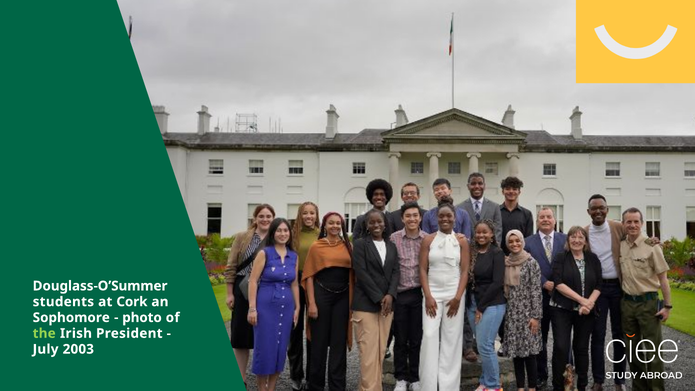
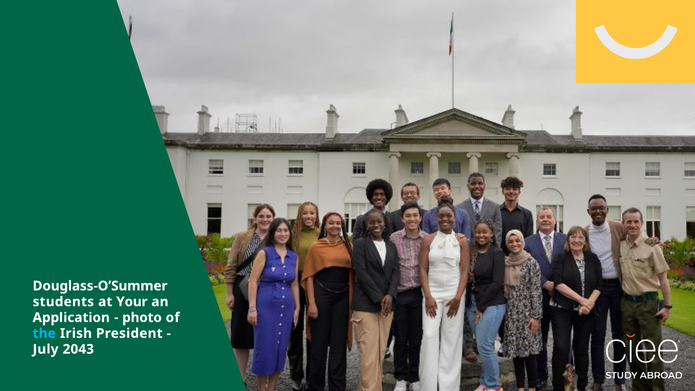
Cork: Cork -> Your (132, 302)
Sophomore: Sophomore -> Application (71, 318)
the colour: light green -> light blue (44, 333)
2003: 2003 -> 2043 (78, 349)
